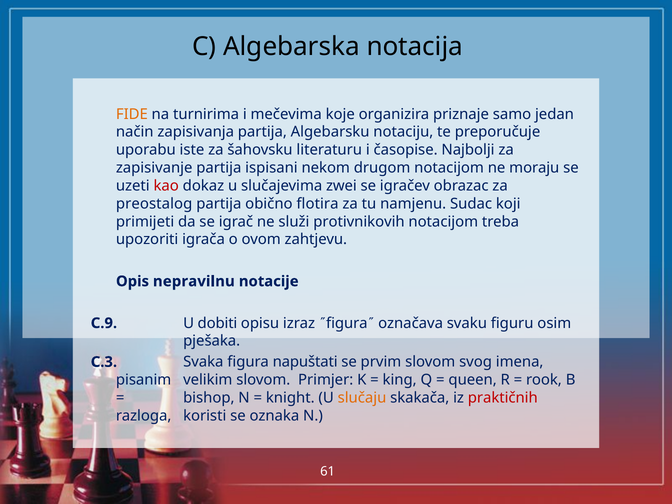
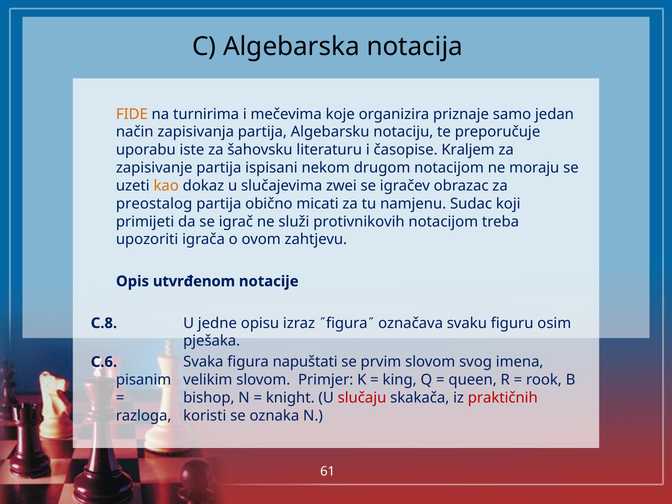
Najbolji: Najbolji -> Kraljem (468, 150)
kao colour: red -> orange (166, 186)
flotira: flotira -> micati (318, 204)
nepravilnu: nepravilnu -> utvrđenom (194, 281)
C.9: C.9 -> C.8 (104, 323)
dobiti: dobiti -> jedne (217, 323)
C.3: C.3 -> C.6 (104, 362)
slučaju colour: orange -> red (362, 398)
